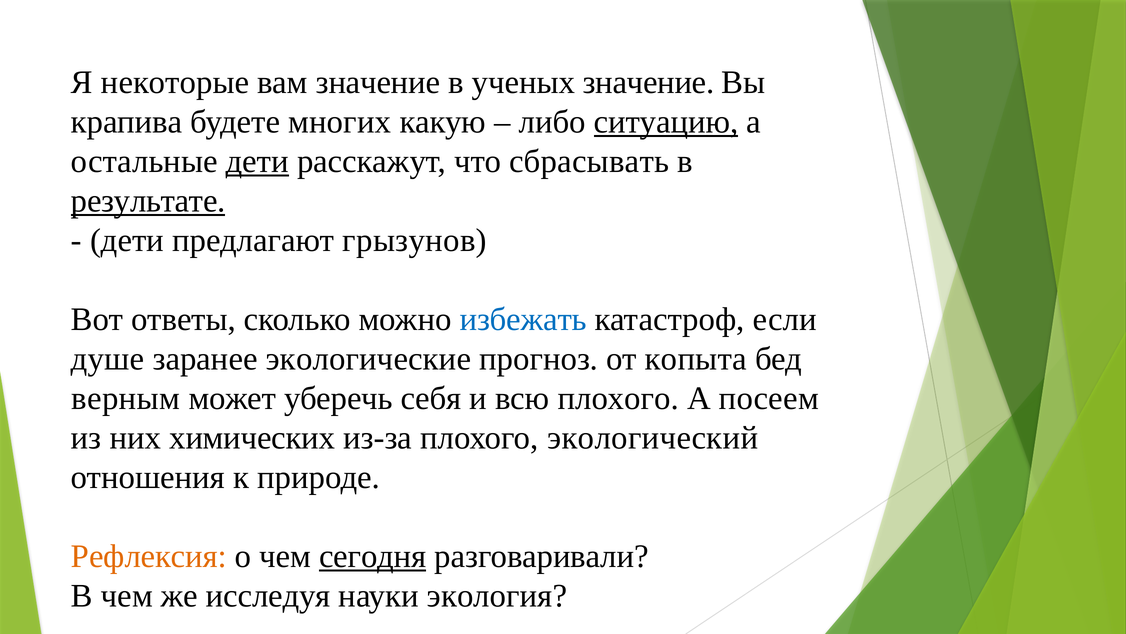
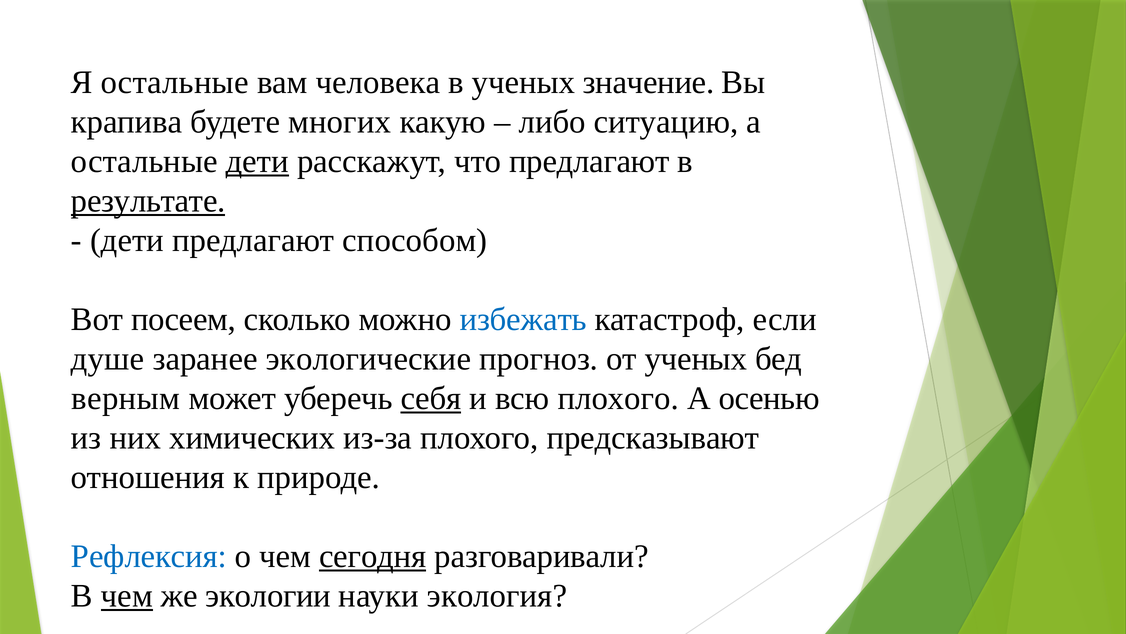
Я некоторые: некоторые -> остальные (175, 83)
вам значение: значение -> человека (378, 83)
ситуацию underline: present -> none (666, 122)
что сбрасывать: сбрасывать -> предлагают (589, 161)
грызунов: грызунов -> способом (415, 240)
Вот ответы: ответы -> посеем (184, 319)
от копыта: копыта -> ученых (696, 359)
себя underline: none -> present (431, 398)
посеем: посеем -> осенью (769, 398)
экологический: экологический -> предсказывают (653, 437)
Рефлексия colour: orange -> blue (149, 556)
чем underline: none -> present (127, 595)
исследуя: исследуя -> экологии (268, 595)
